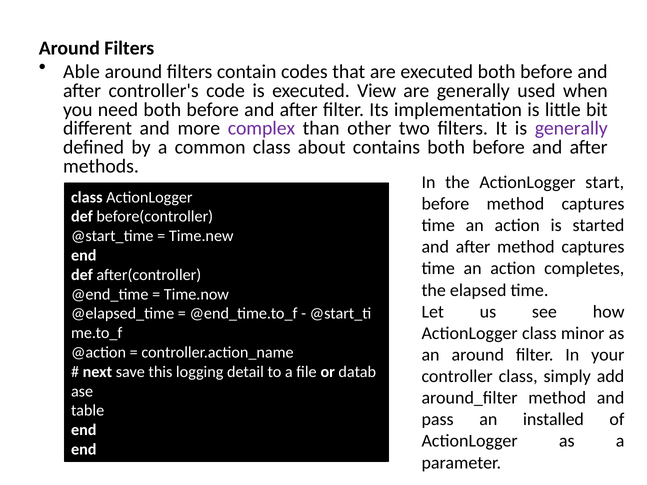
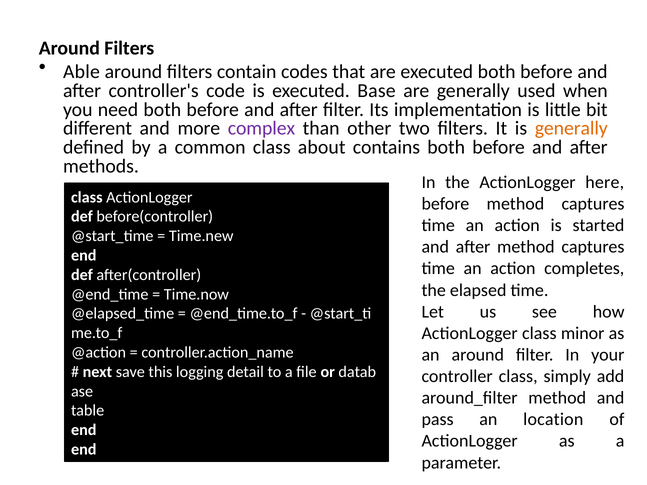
View: View -> Base (376, 91)
generally colour: purple -> orange (571, 129)
start: start -> here (605, 182)
installed: installed -> location (553, 420)
